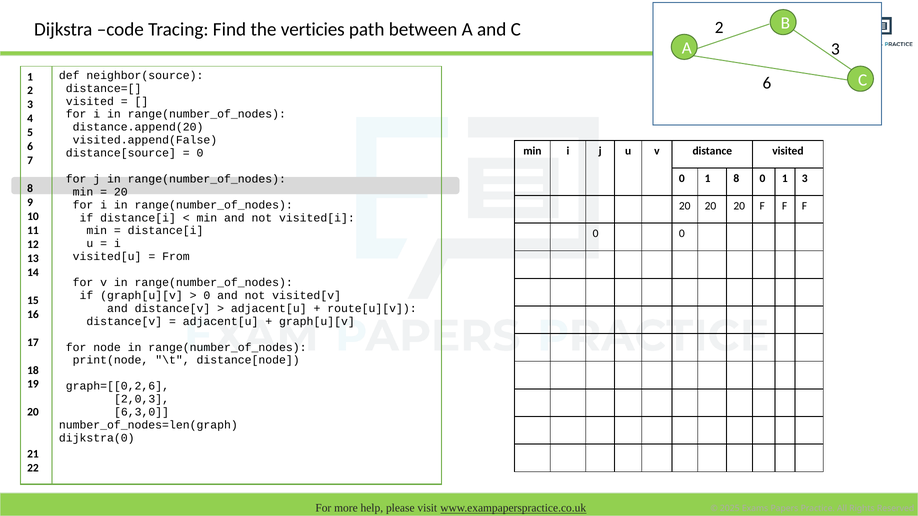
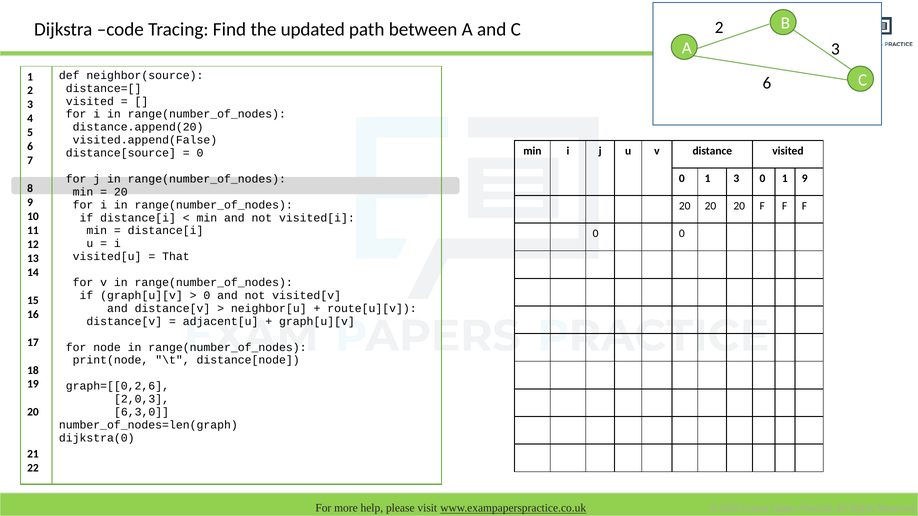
verticies: verticies -> updated (313, 30)
1 8: 8 -> 3 (736, 179)
1 3: 3 -> 9 (805, 179)
From: From -> That (176, 257)
adjacent[u: adjacent[u -> neighbor[u (269, 309)
